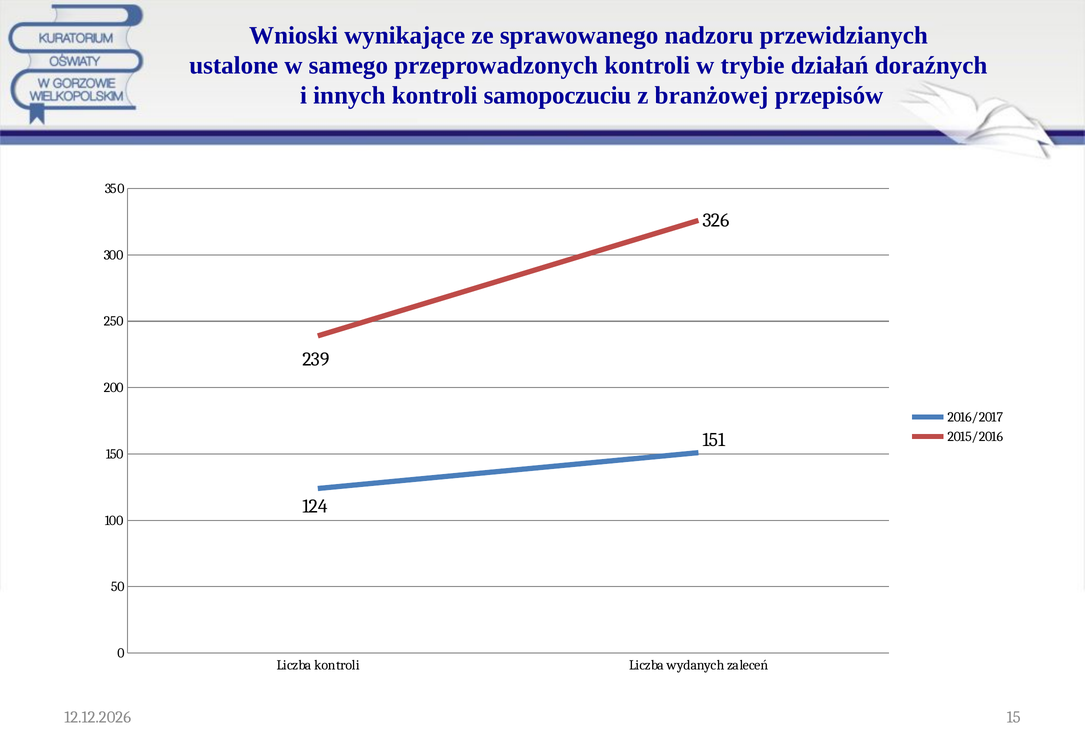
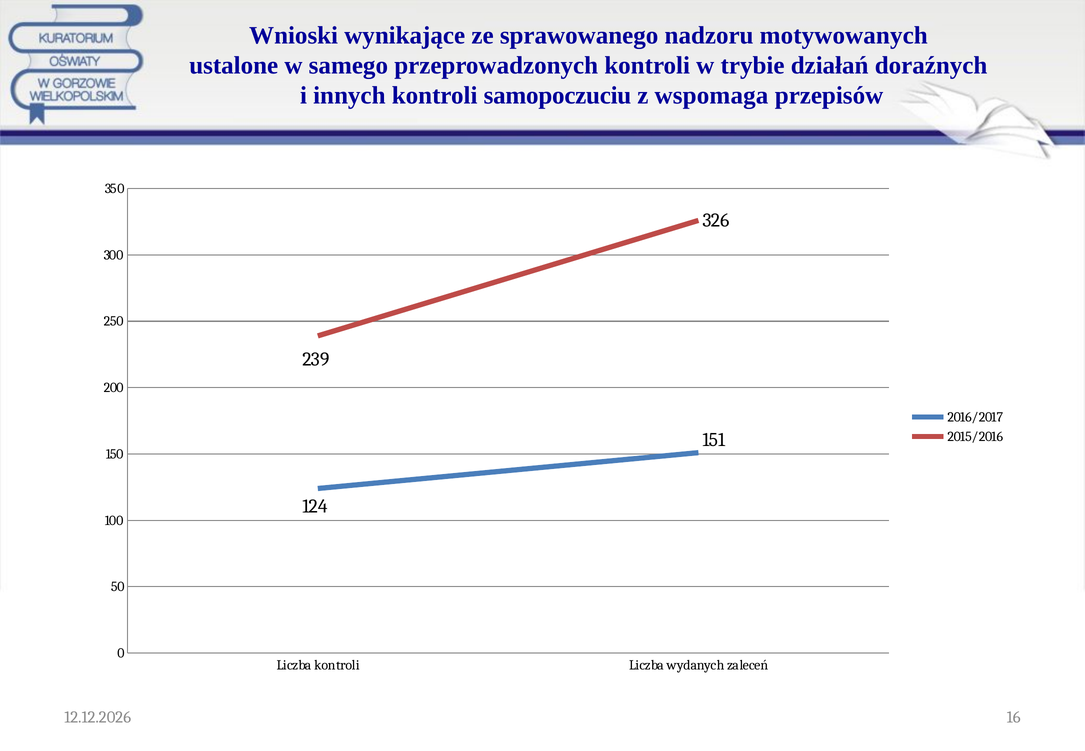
przewidzianych: przewidzianych -> motywowanych (844, 35)
branżowej: branżowej -> wspomaga (711, 95)
15: 15 -> 16 (1014, 717)
